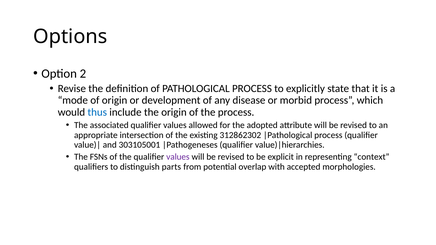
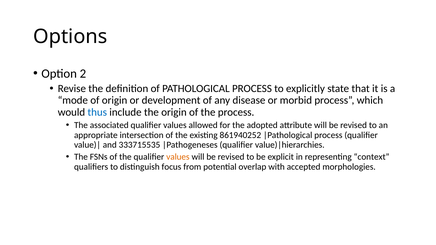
312862302: 312862302 -> 861940252 (240, 135)
303105001: 303105001 -> 333715535 (139, 145)
values colour: purple -> orange (178, 157)
parts: parts -> focus (171, 167)
